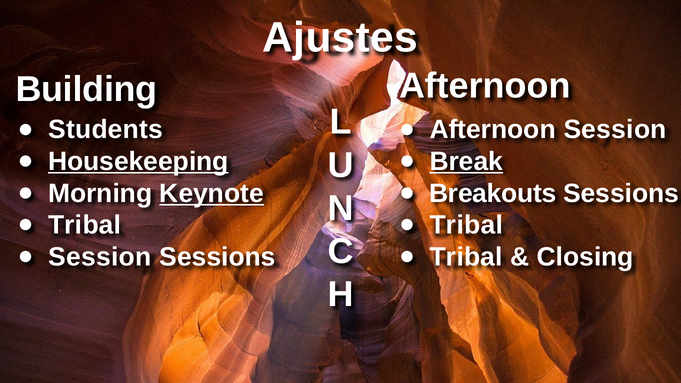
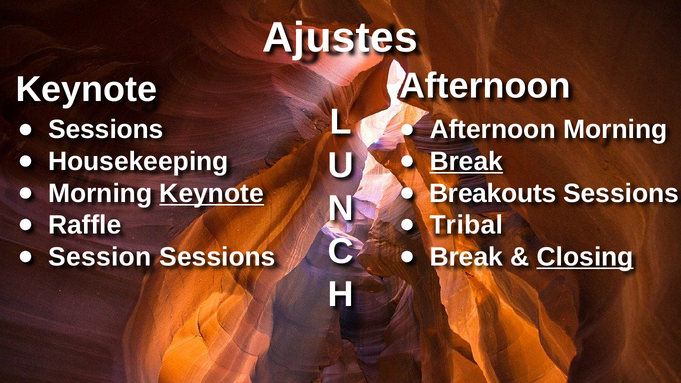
Building: Building -> Keynote (86, 90)
Students: Students -> Sessions (106, 130)
Afternoon Session: Session -> Morning (615, 130)
Housekeeping underline: present -> none (138, 162)
Tribal: Tribal -> Raffle (85, 225)
Tribal: Tribal -> Break (466, 257)
Closing underline: none -> present (585, 257)
